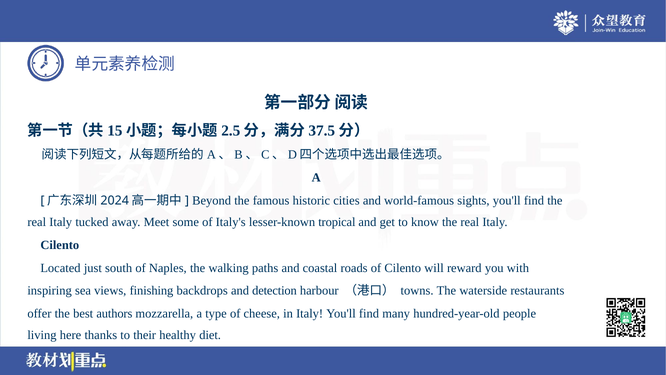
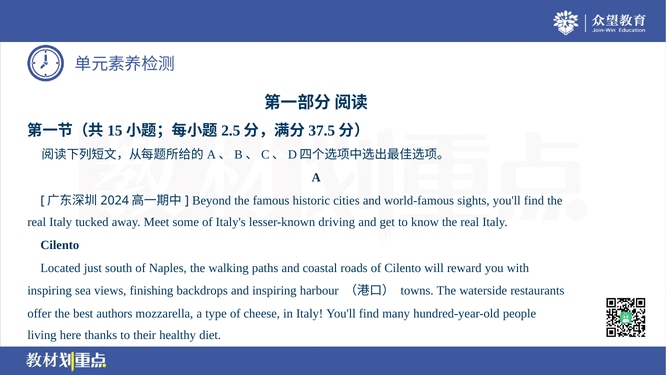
tropical: tropical -> driving (337, 222)
and detection: detection -> inspiring (274, 291)
